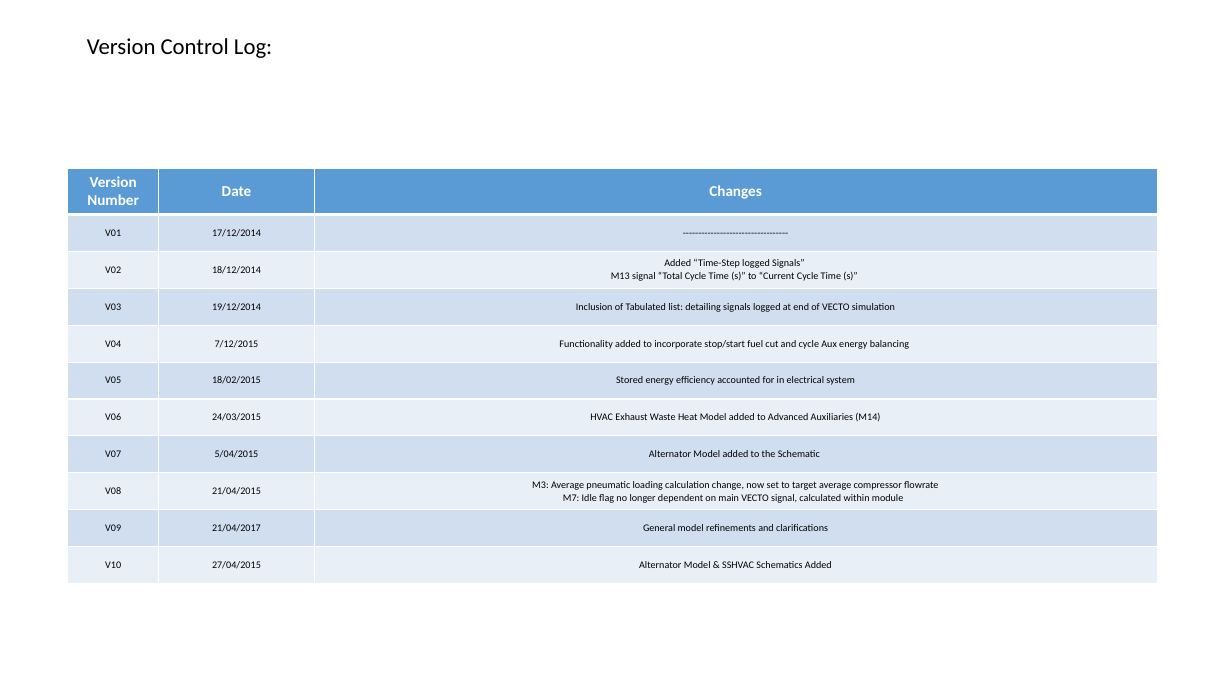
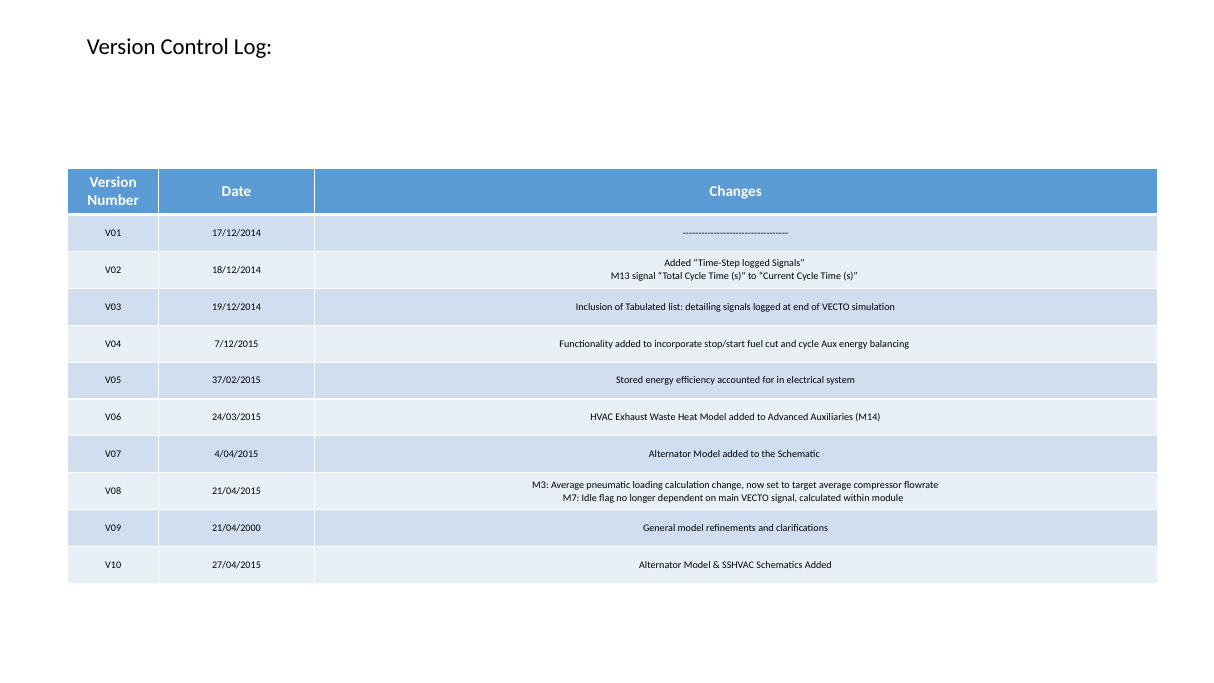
18/02/2015: 18/02/2015 -> 37/02/2015 (236, 381)
5/04/2015: 5/04/2015 -> 4/04/2015 (236, 454)
21/04/2017: 21/04/2017 -> 21/04/2000 (236, 528)
